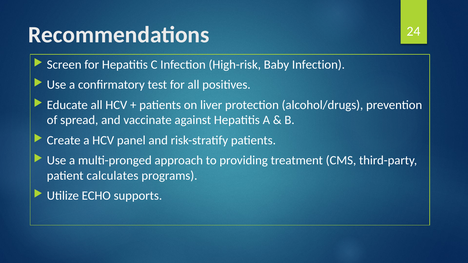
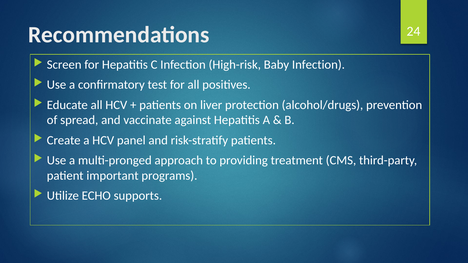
calculates: calculates -> important (113, 176)
